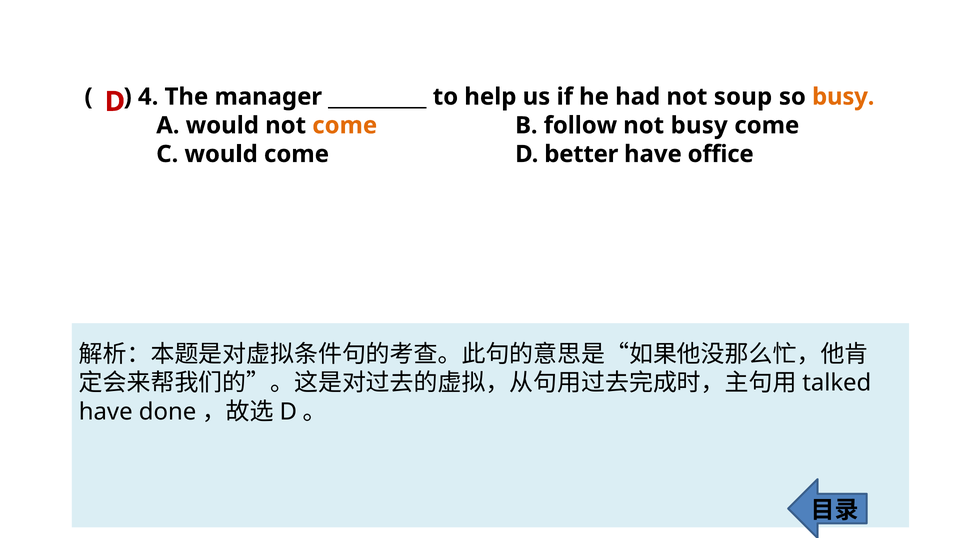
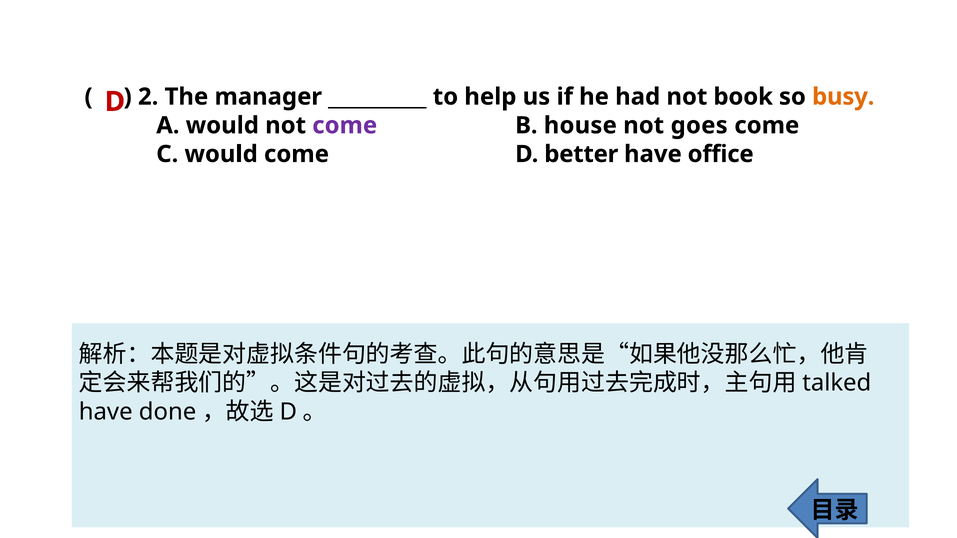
4: 4 -> 2 (148, 97)
soup: soup -> book (743, 97)
come colour: orange -> purple (345, 126)
follow: follow -> house (580, 126)
not busy: busy -> goes (699, 126)
